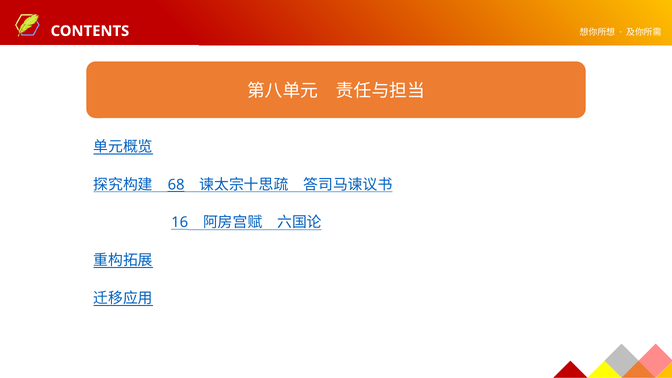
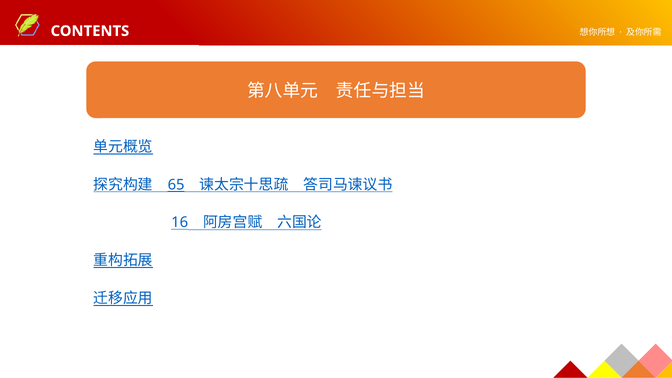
68: 68 -> 65 (176, 185)
